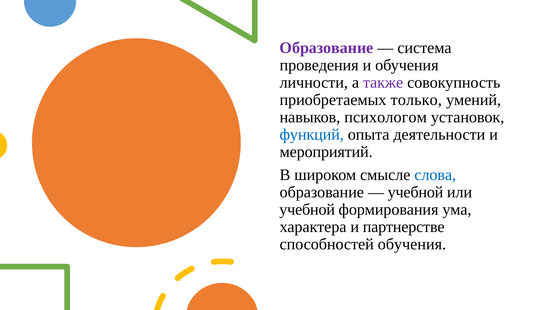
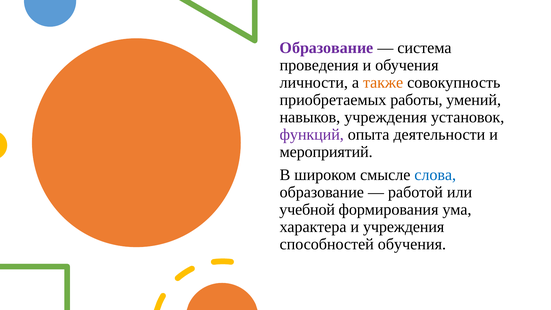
также colour: purple -> orange (383, 82)
только: только -> работы (416, 100)
навыков психологом: психологом -> учреждения (386, 117)
функций colour: blue -> purple (312, 134)
учебной: учебной -> работой (415, 192)
и партнерстве: партнерстве -> учреждения (404, 227)
